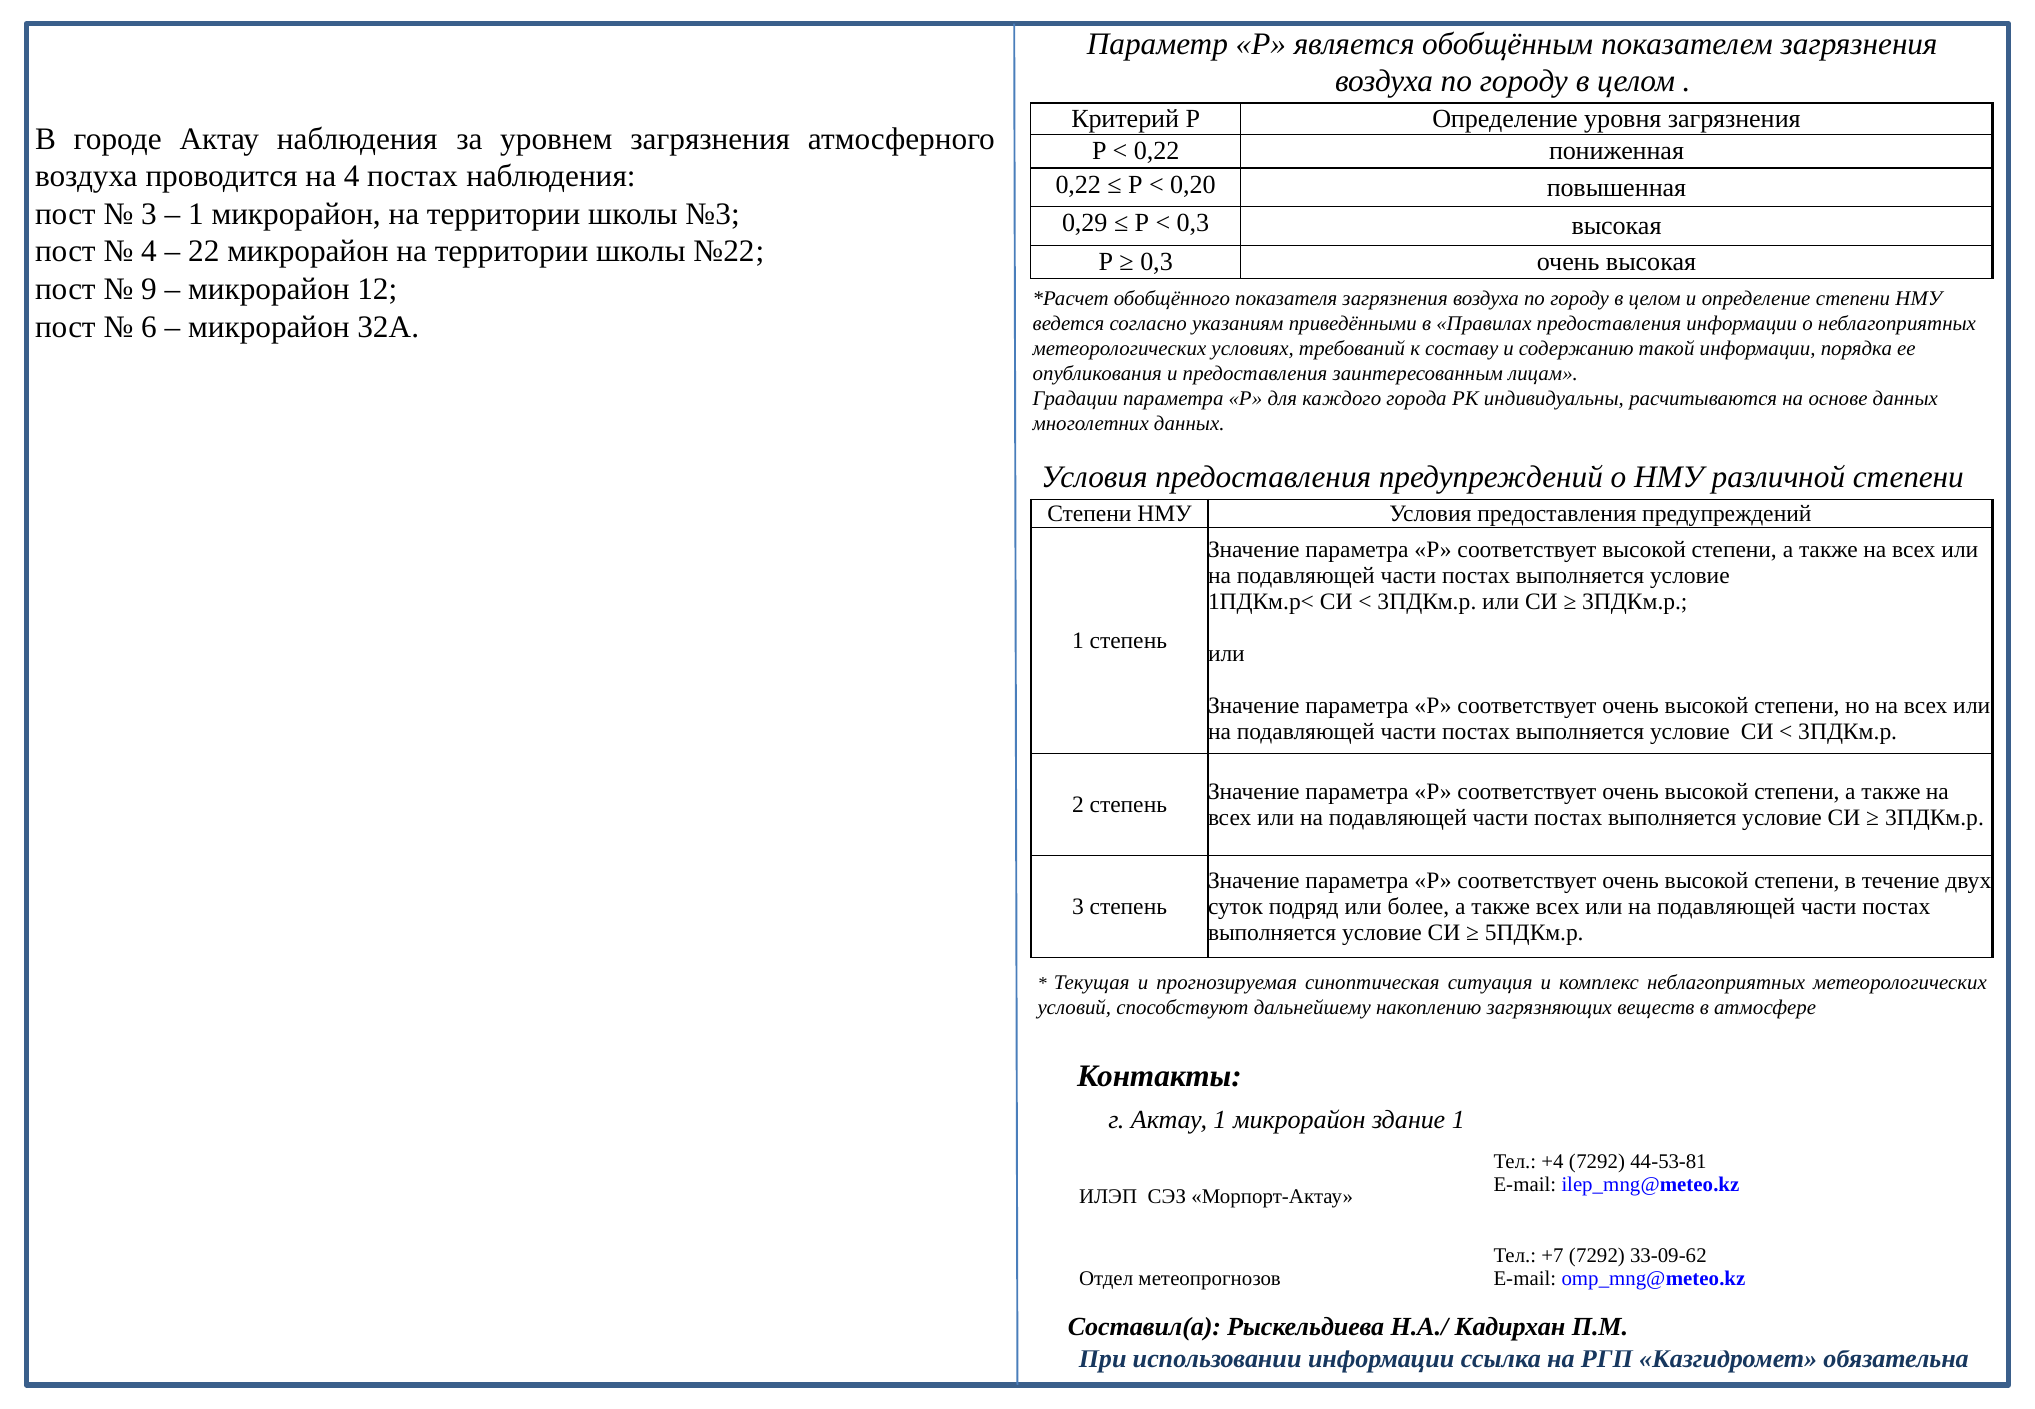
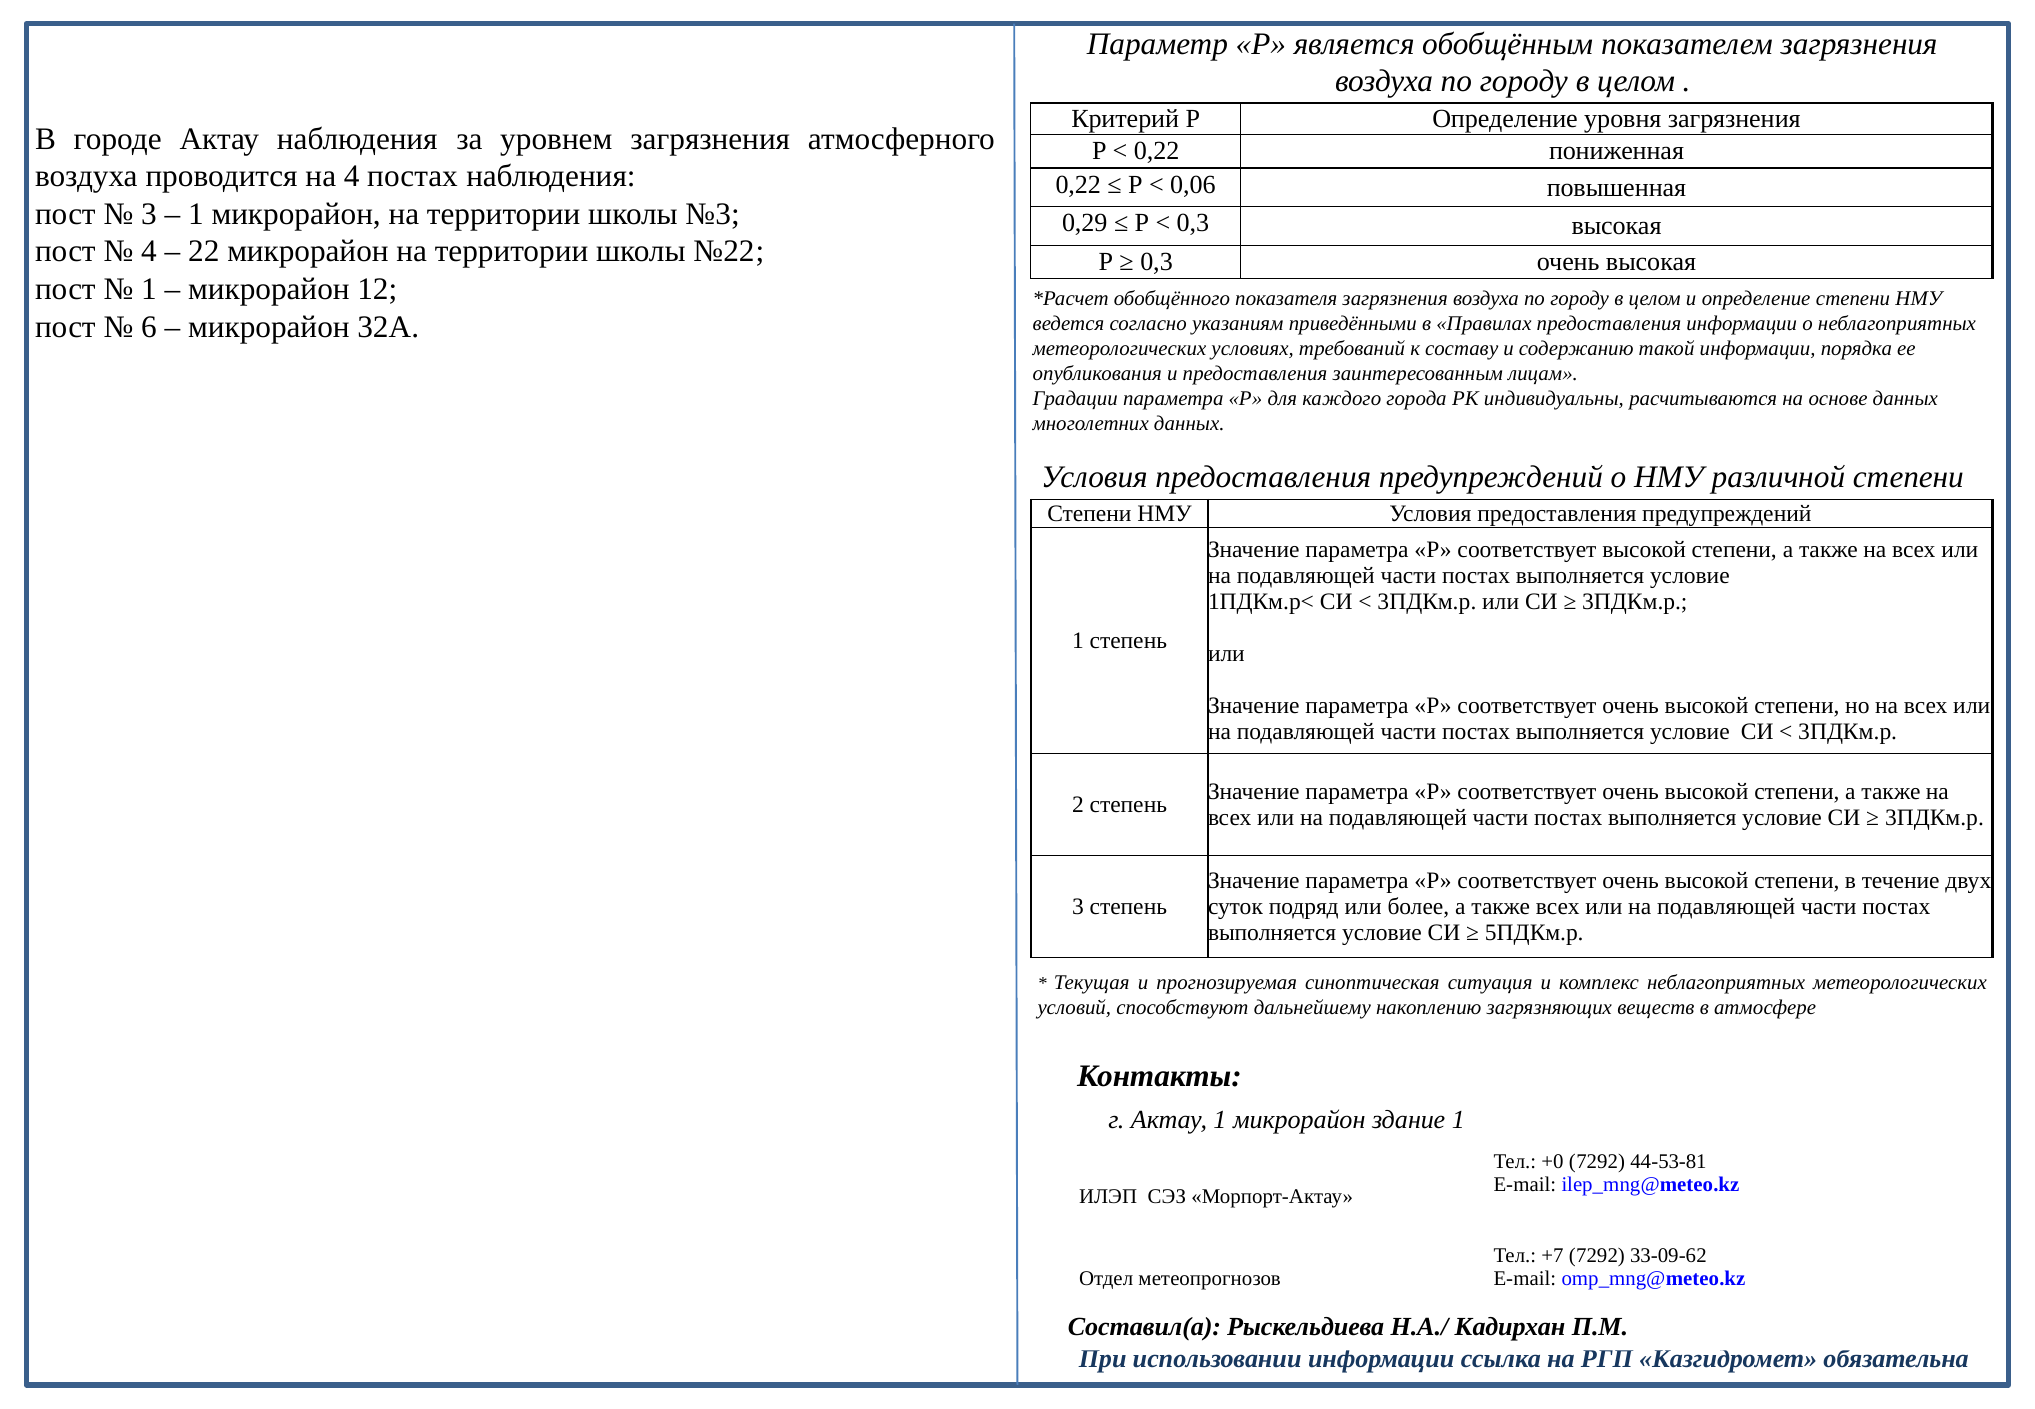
0,20: 0,20 -> 0,06 (1193, 185)
9: 9 -> 1 (149, 289)
+4: +4 -> +0 (1552, 1162)
